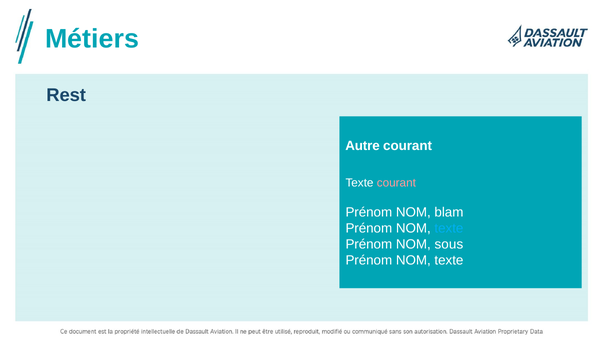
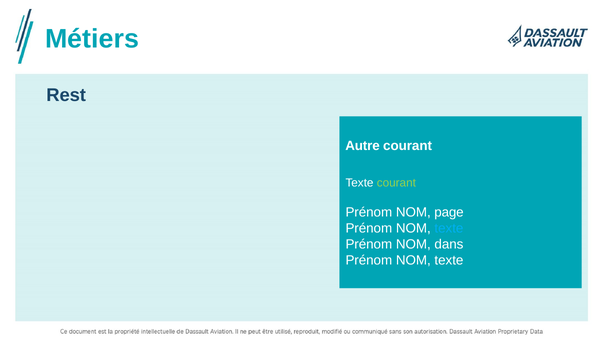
courant colour: pink -> light green (396, 183)
blam: blam -> page (449, 212)
sous: sous -> dans (449, 244)
